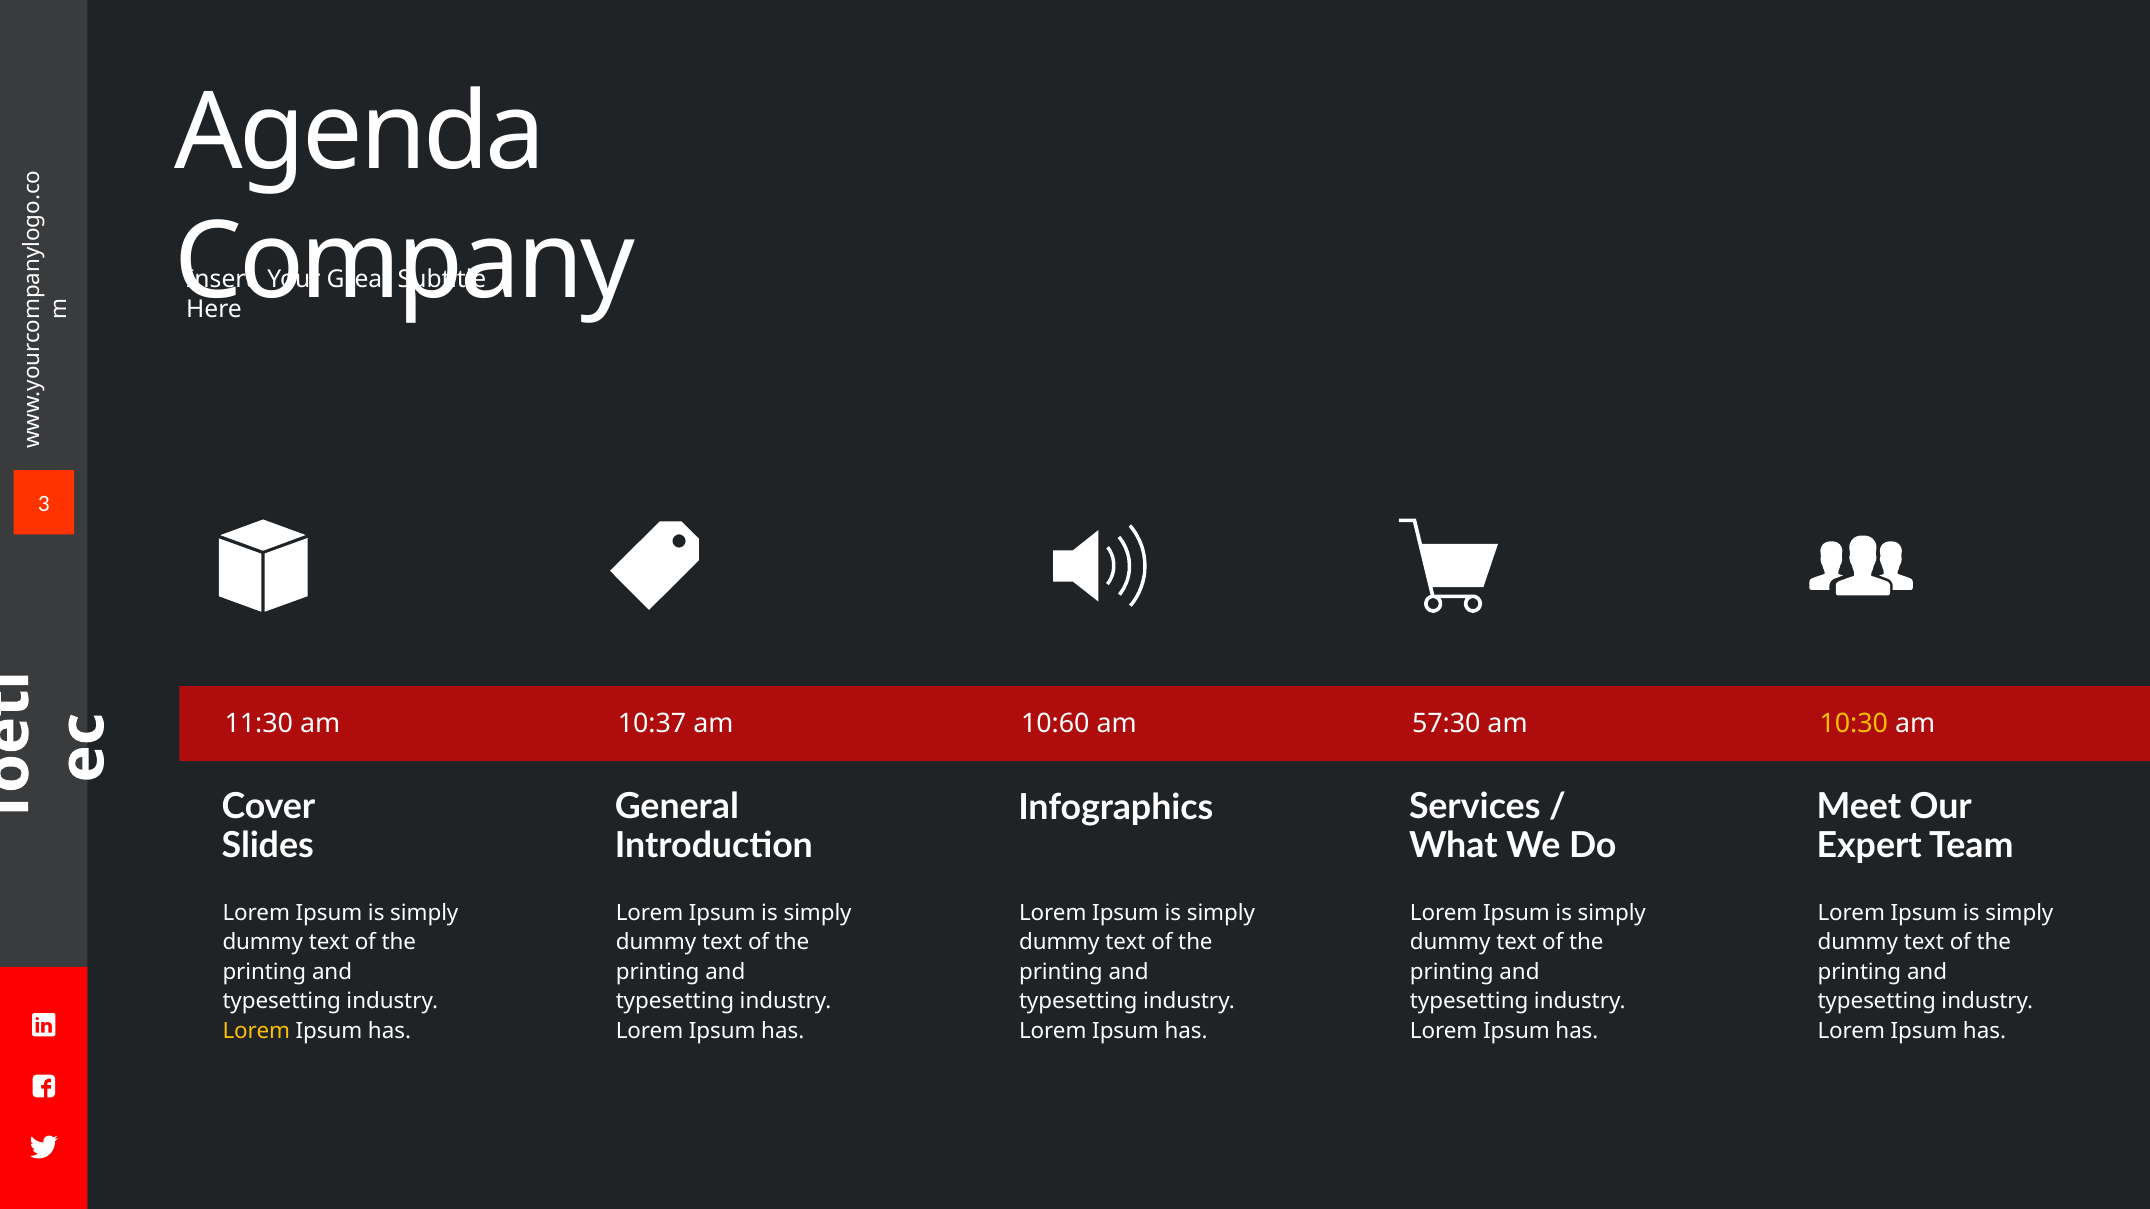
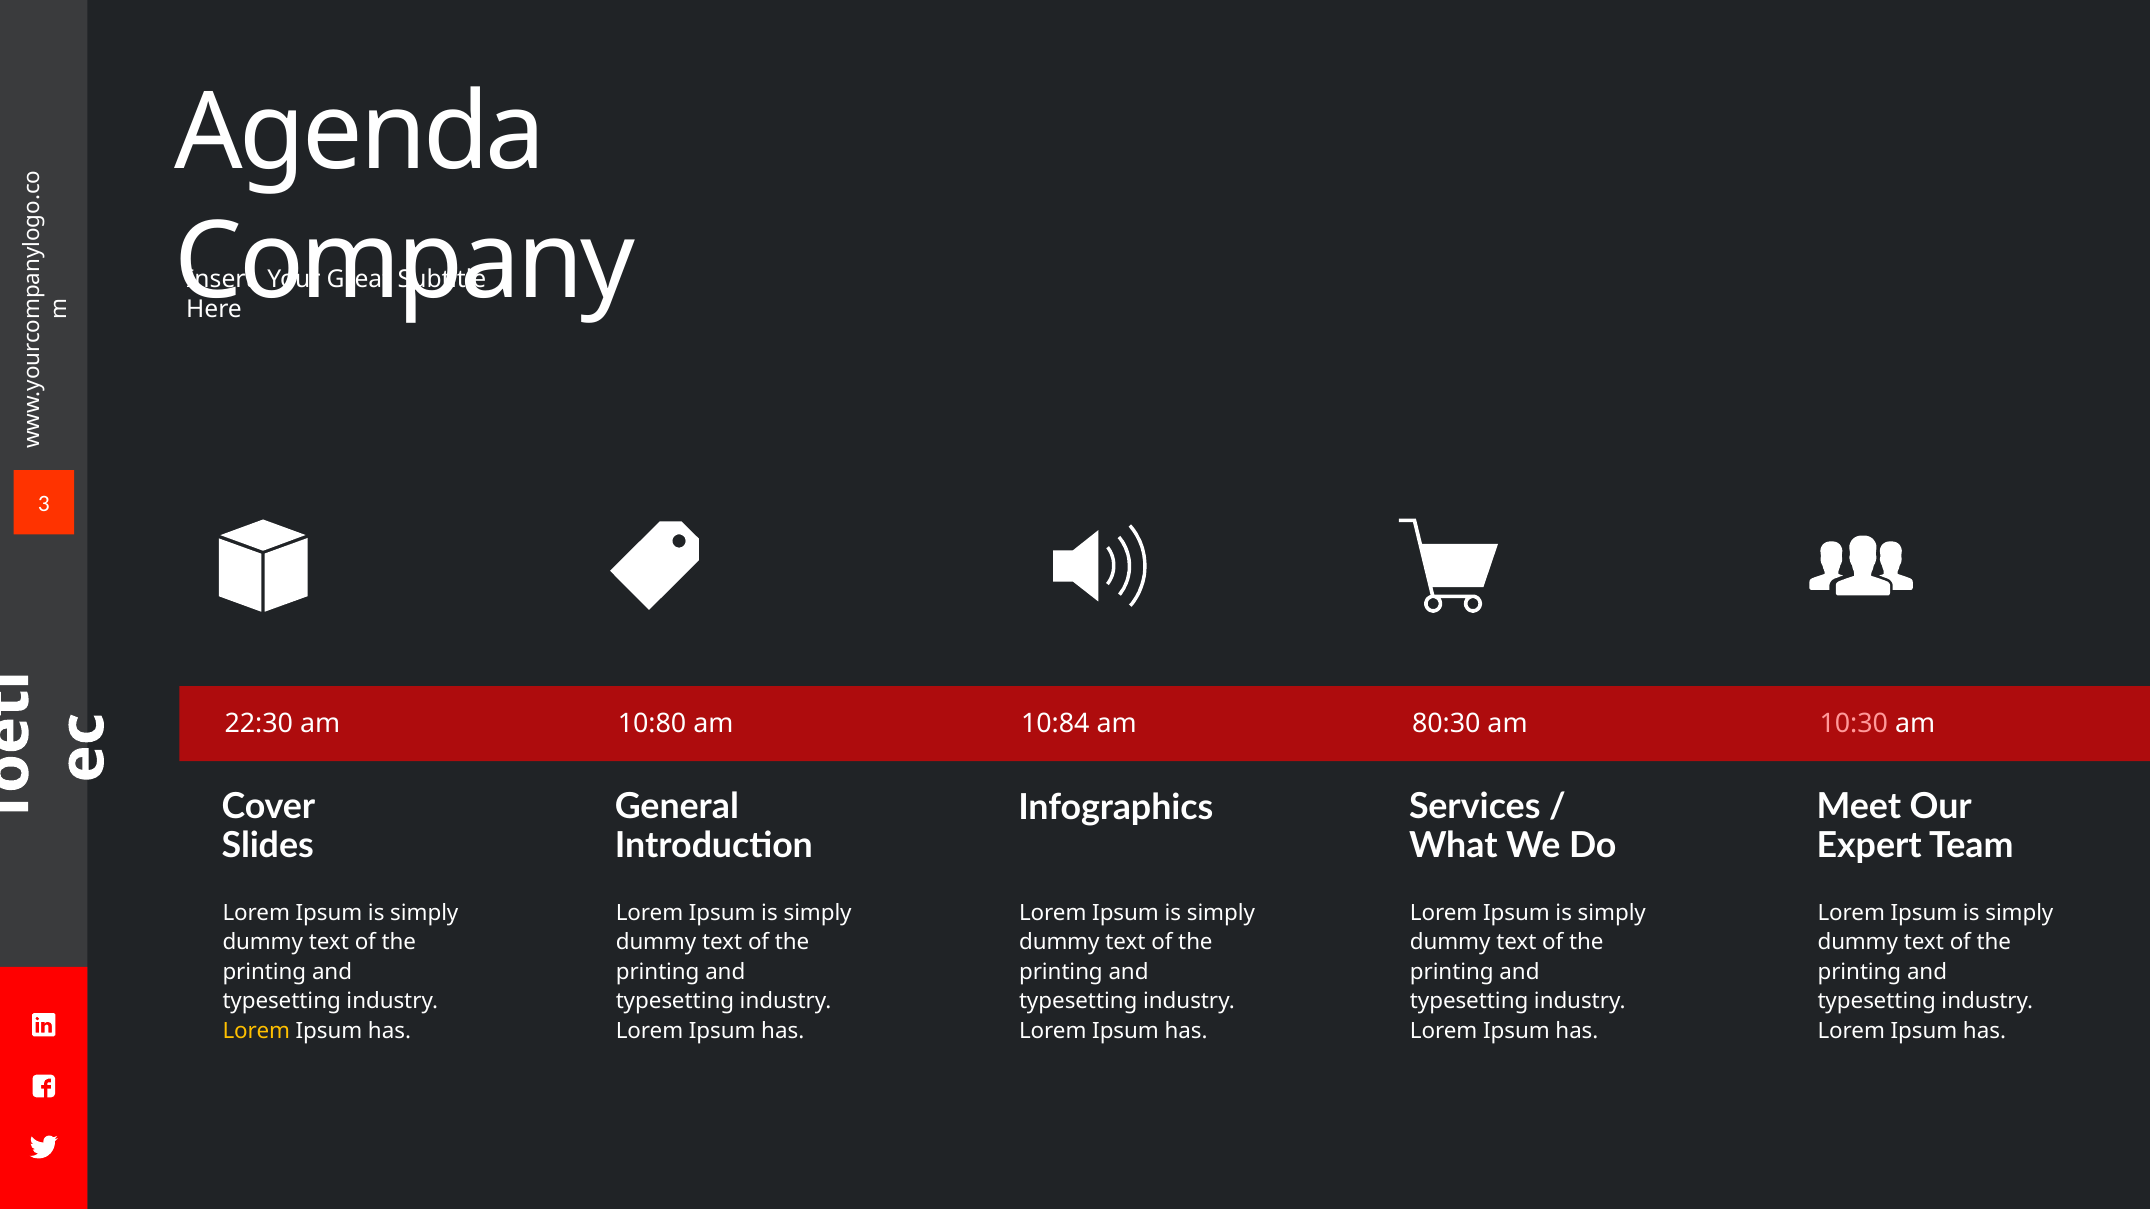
11:30: 11:30 -> 22:30 (259, 724)
10:37: 10:37 -> 10:80 (652, 724)
10:60: 10:60 -> 10:84 (1055, 724)
57:30: 57:30 -> 80:30 (1446, 724)
10:30 colour: yellow -> pink (1854, 724)
